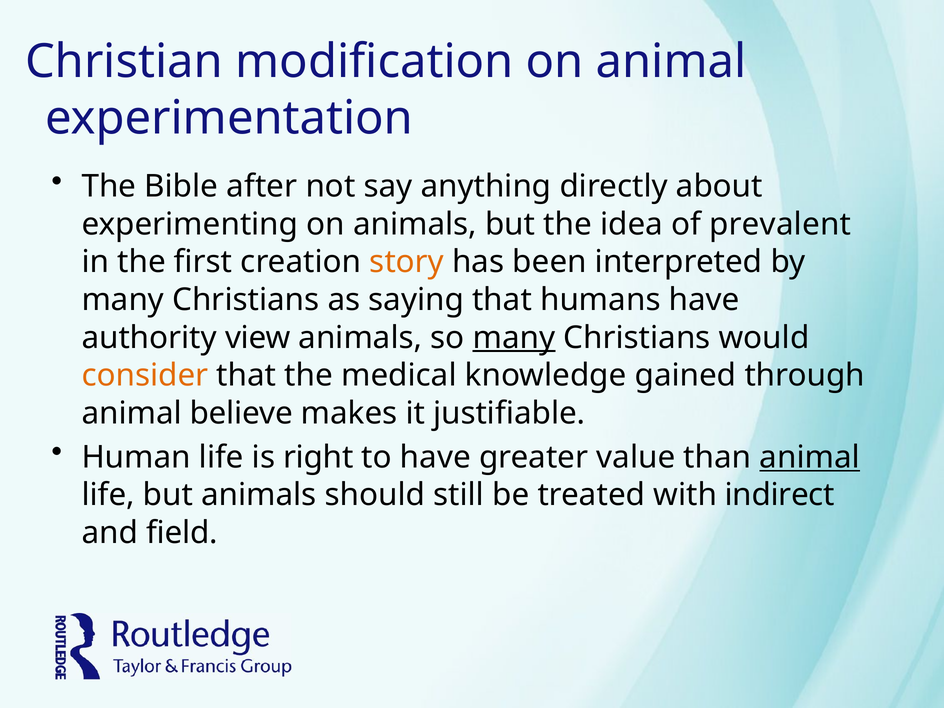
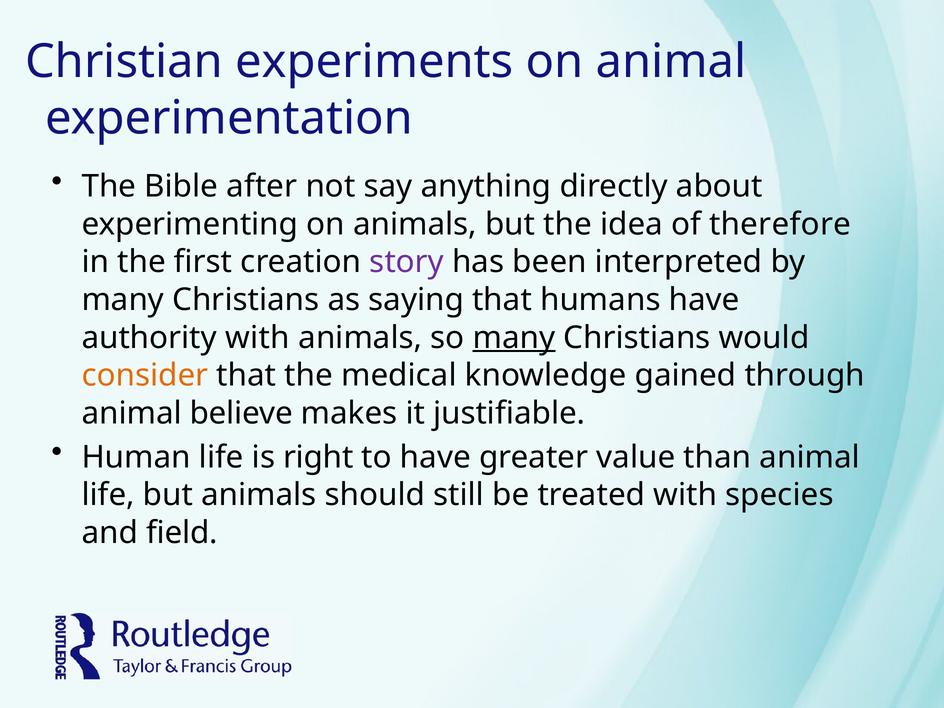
modification: modification -> experiments (374, 62)
prevalent: prevalent -> therefore (780, 224)
story colour: orange -> purple (407, 262)
authority view: view -> with (258, 338)
animal underline: present -> none (810, 457)
indirect: indirect -> species (779, 495)
